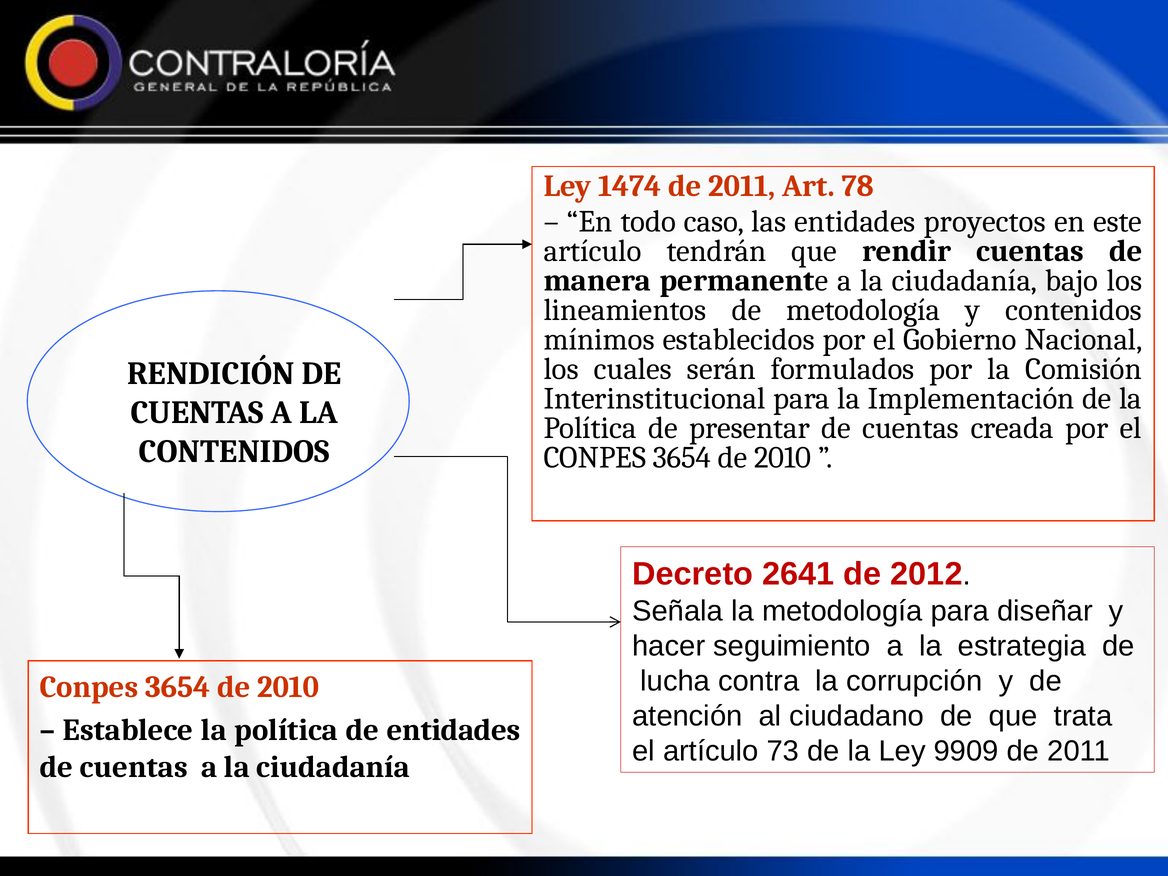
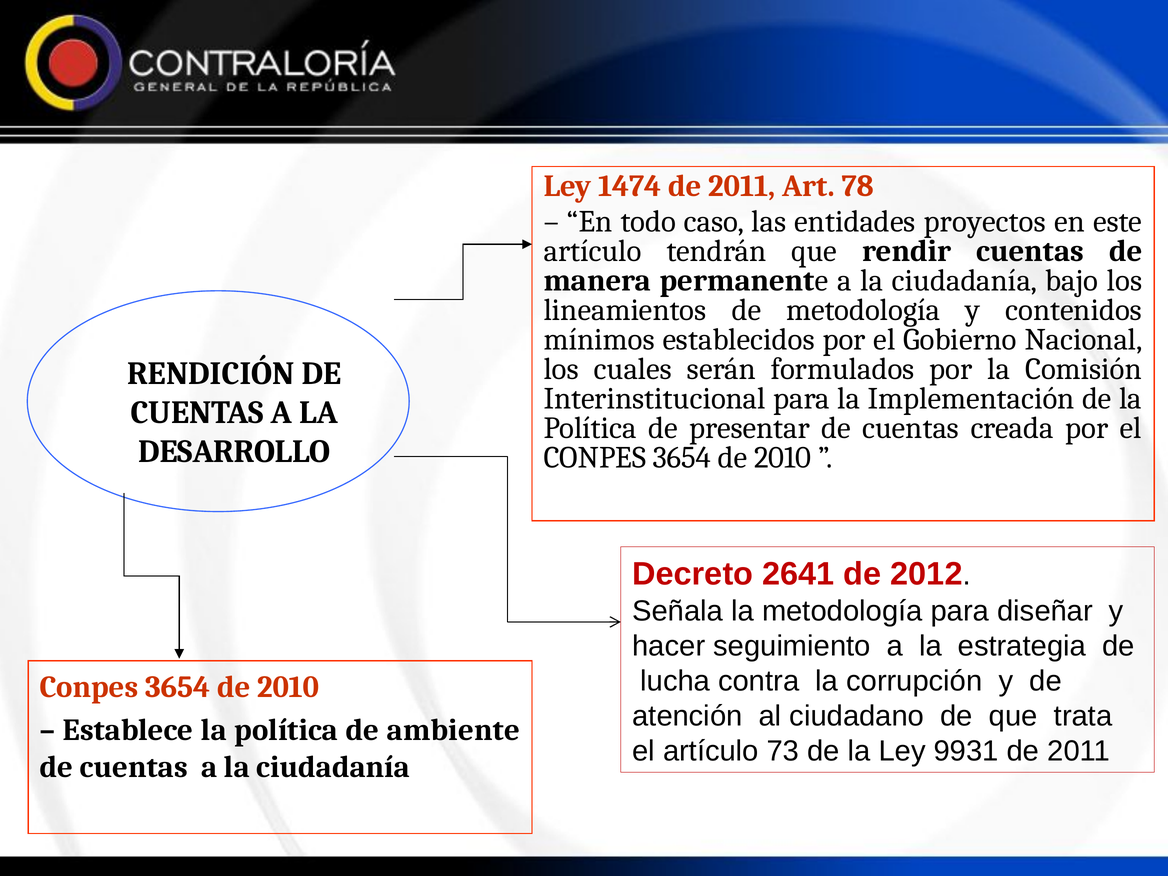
CONTENIDOS: CONTENIDOS -> DESARROLLO (234, 451)
de entidades: entidades -> ambiente (453, 730)
9909: 9909 -> 9931 (966, 751)
